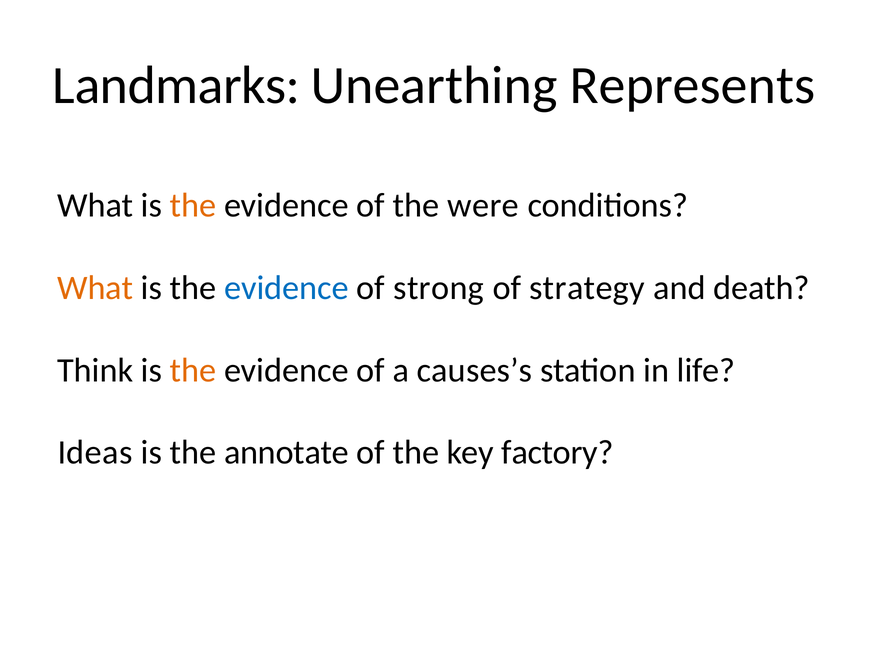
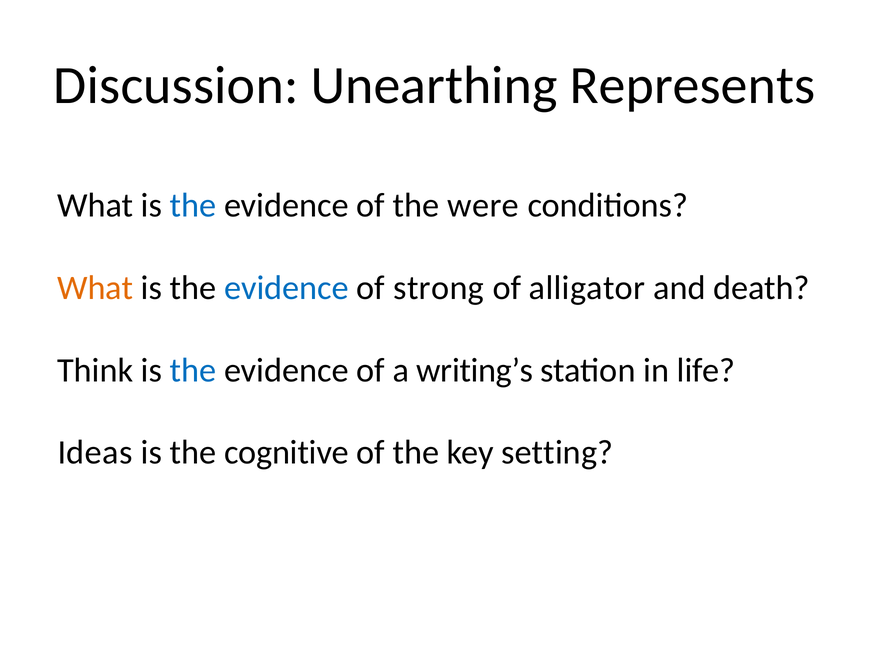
Landmarks: Landmarks -> Discussion (176, 85)
the colour: orange -> blue (193, 205)
strategy: strategy -> alligator (587, 288)
the colour: orange -> blue (193, 370)
causes’s: causes’s -> writing’s (475, 370)
annotate: annotate -> cognitive (286, 452)
factory: factory -> setting (557, 452)
